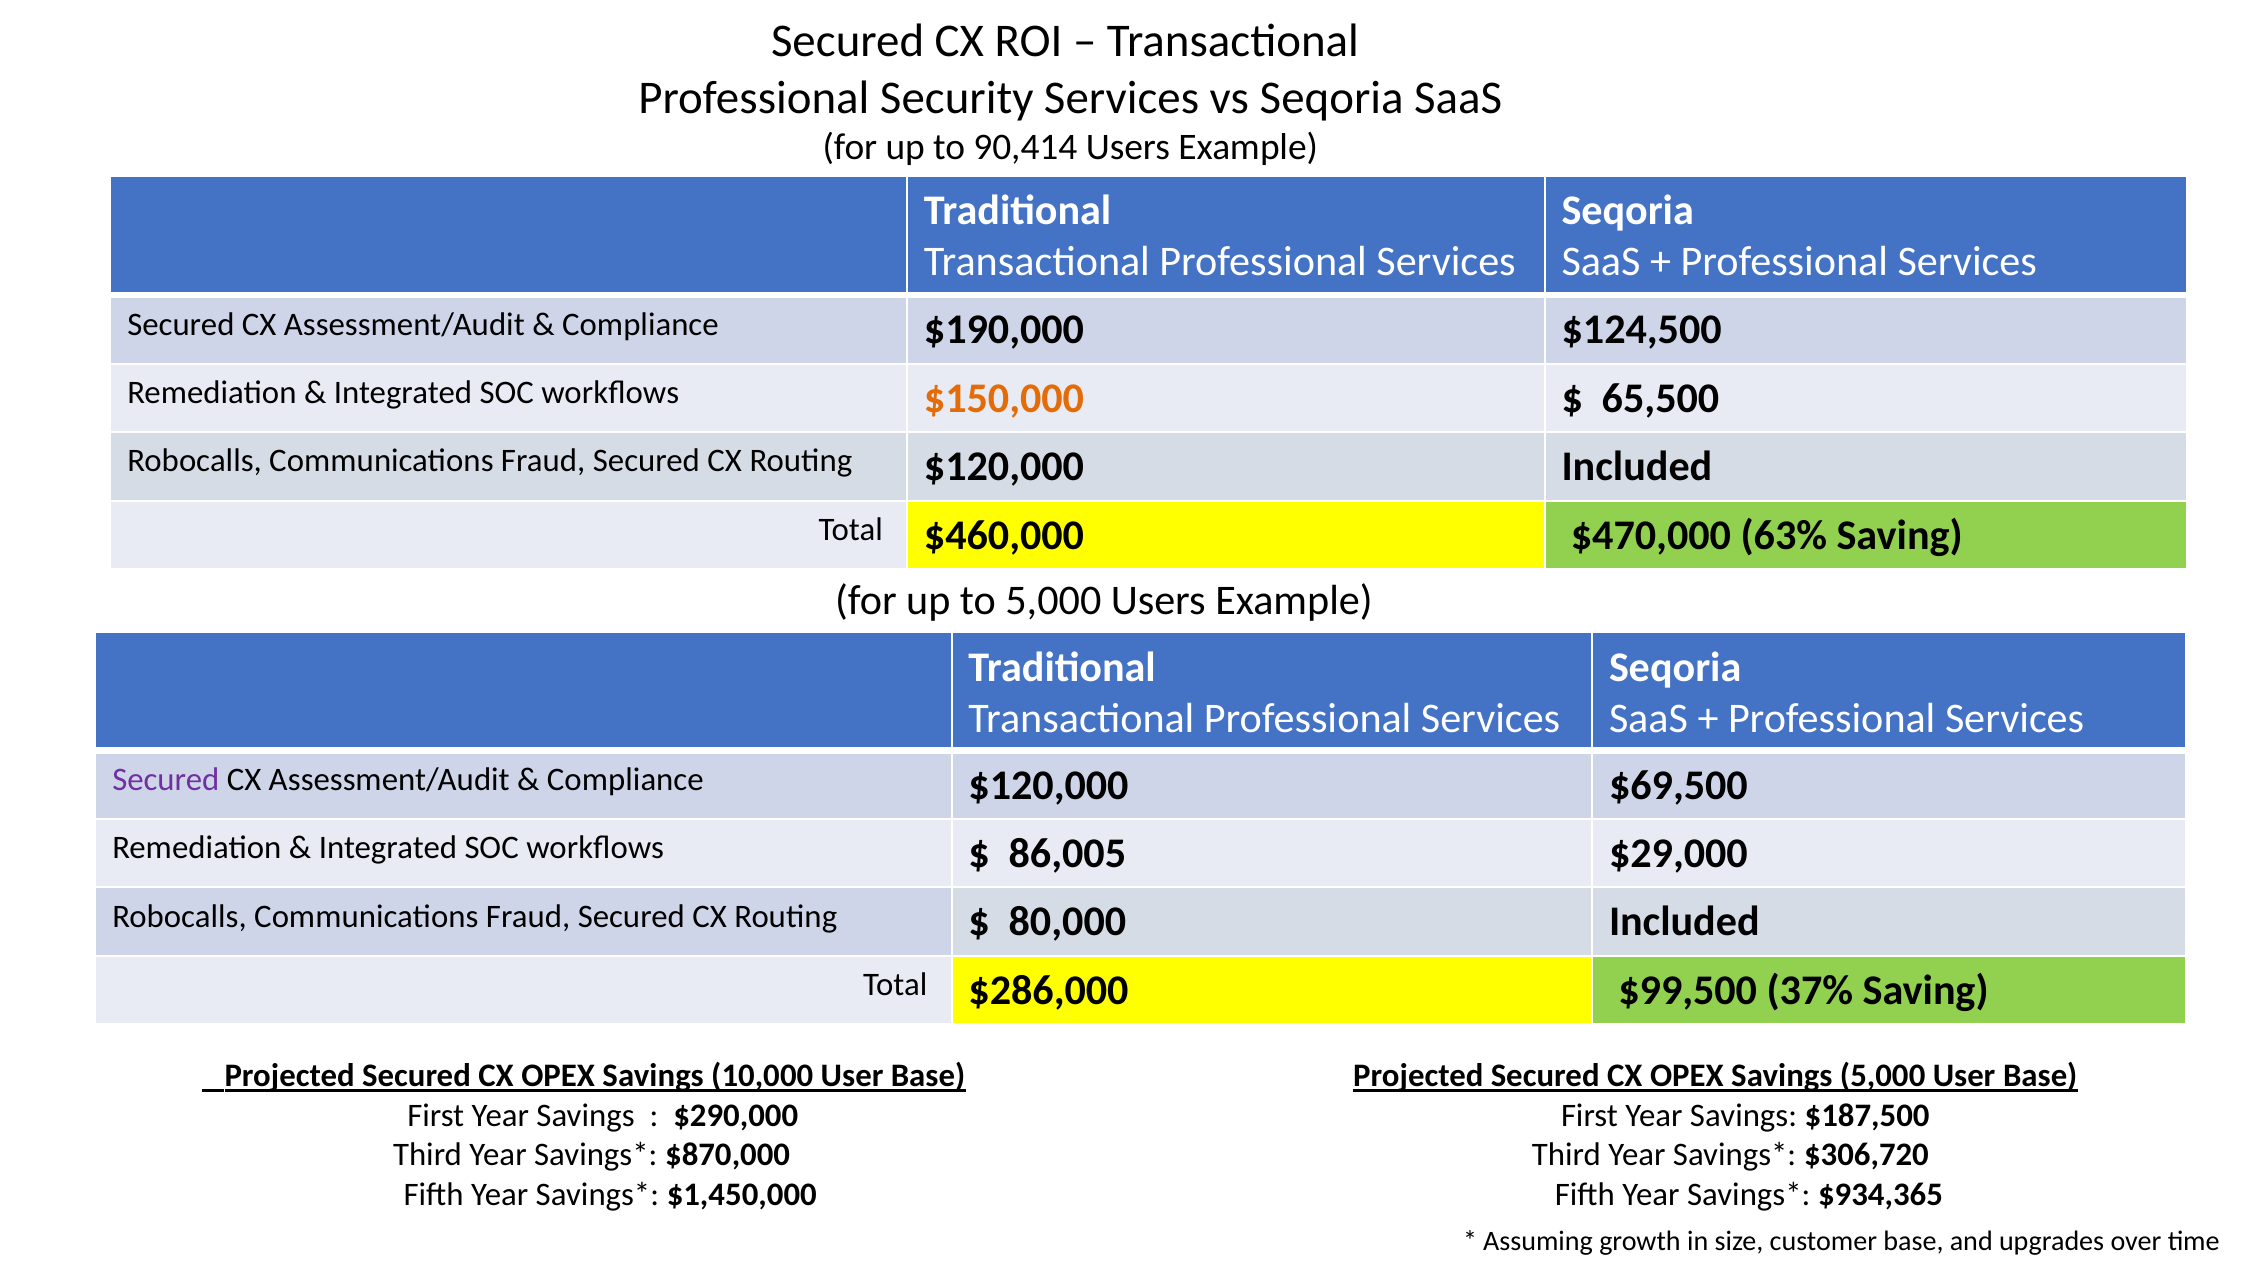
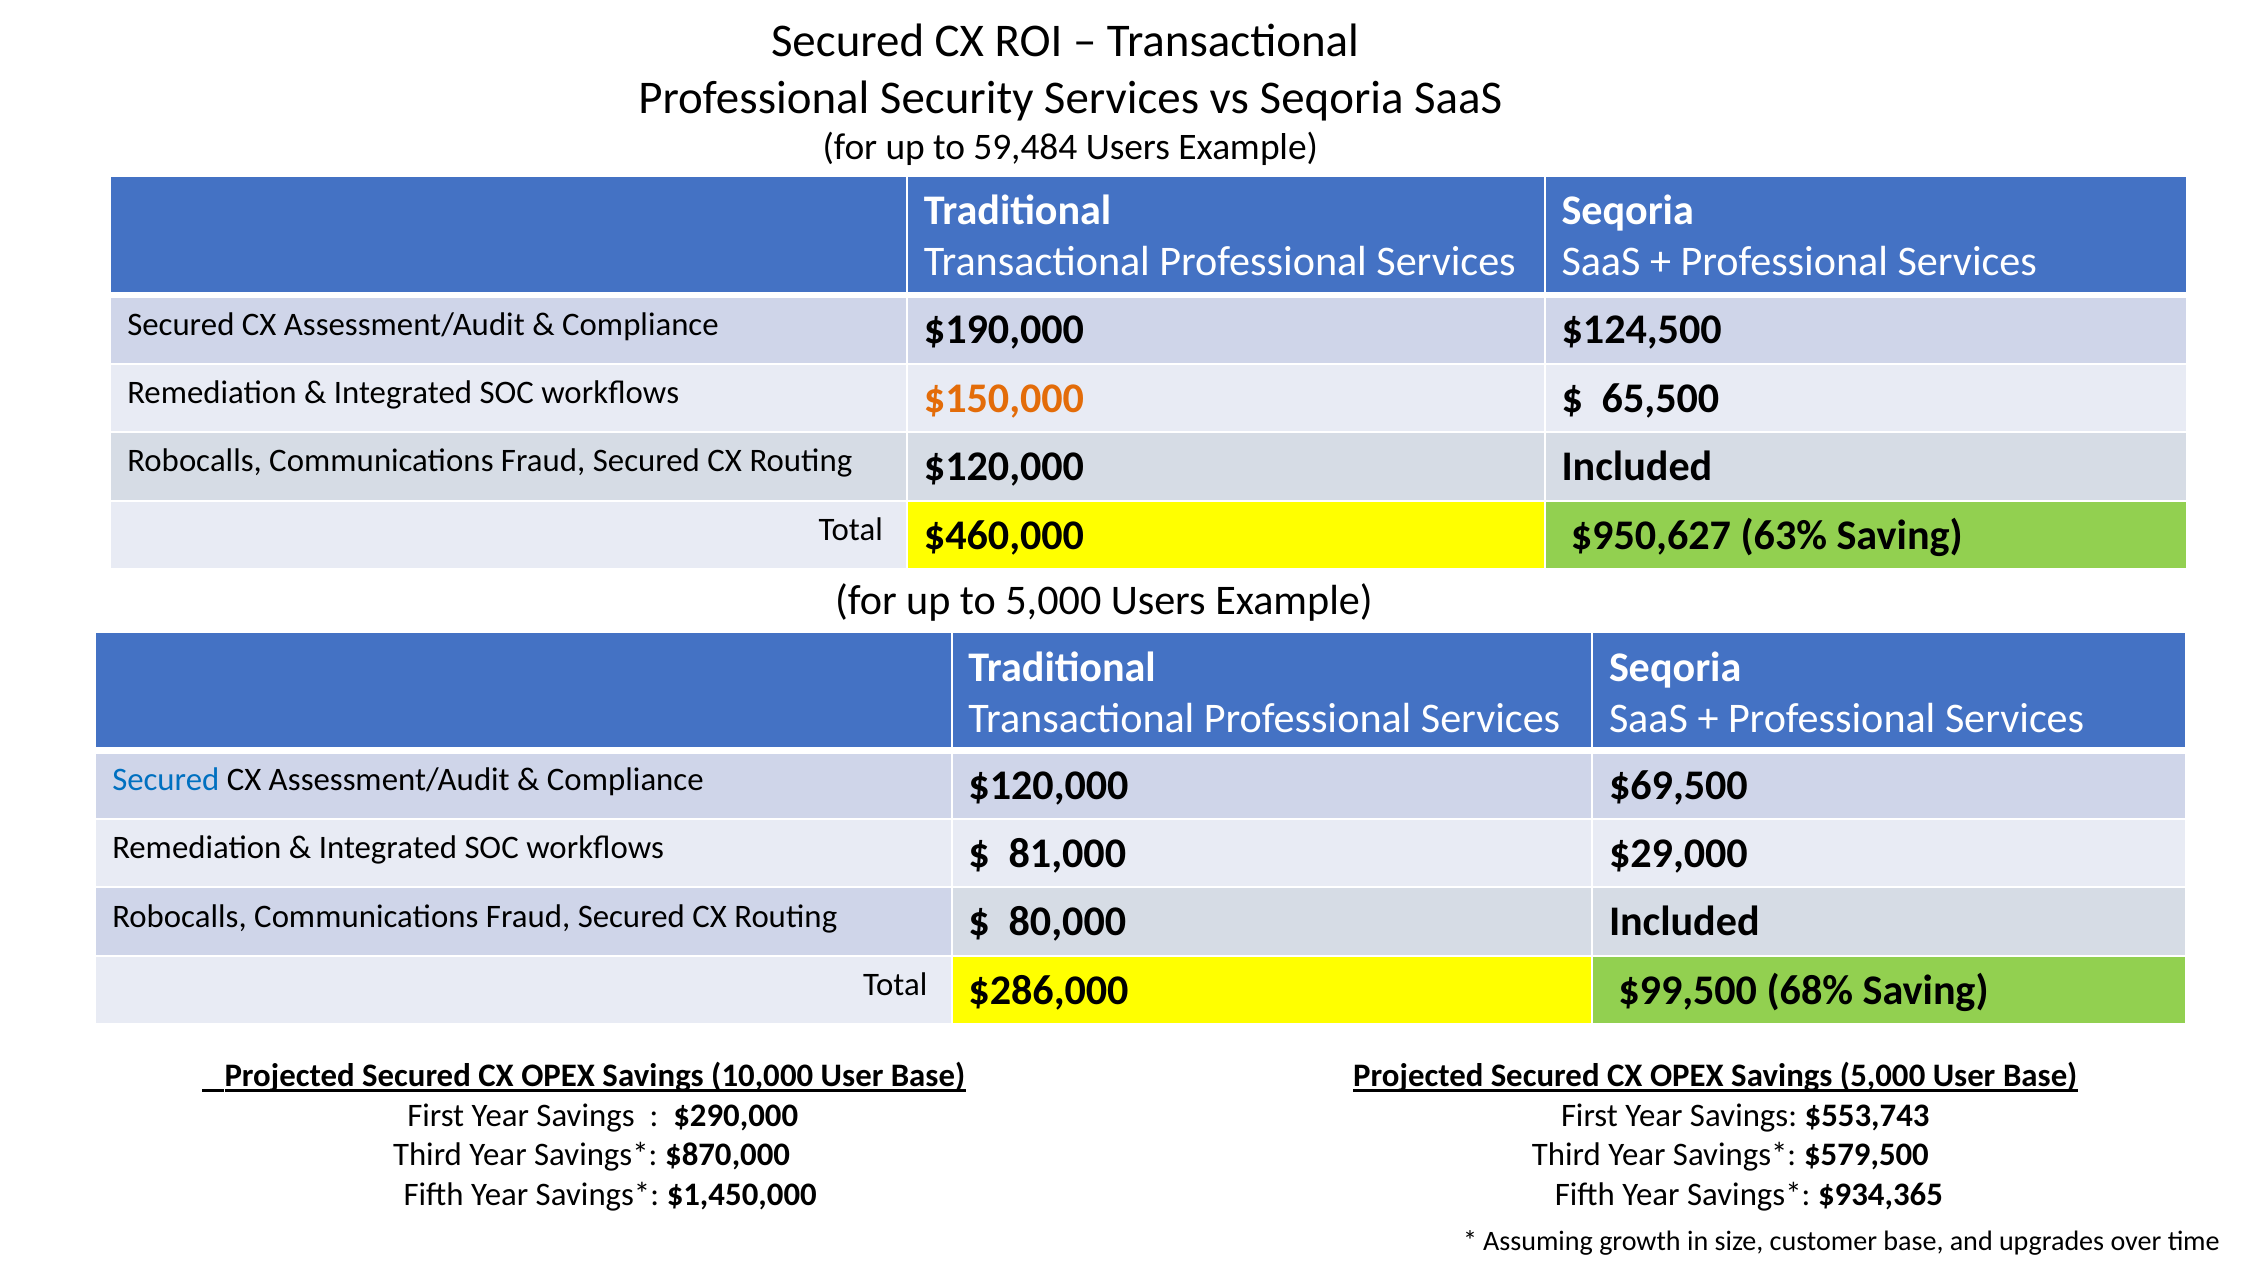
90,414: 90,414 -> 59,484 (1025, 147)
$470,000: $470,000 -> $950,627 (1651, 535)
Secured colour: purple -> blue (166, 779)
86,005: 86,005 -> 81,000 (1067, 854)
37%: 37% -> 68% (1810, 990)
$187,500: $187,500 -> $553,743 (1867, 1116)
$306,720: $306,720 -> $579,500 (1866, 1155)
